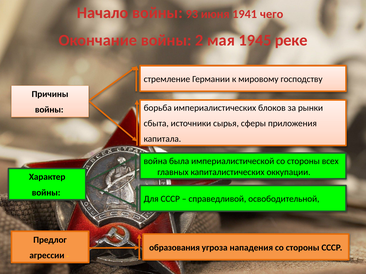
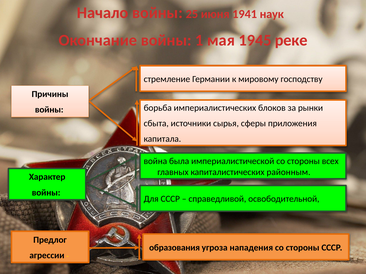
93: 93 -> 25 (192, 14)
чего: чего -> наук (272, 14)
2: 2 -> 1 (199, 40)
оккупации: оккупации -> районным (289, 172)
